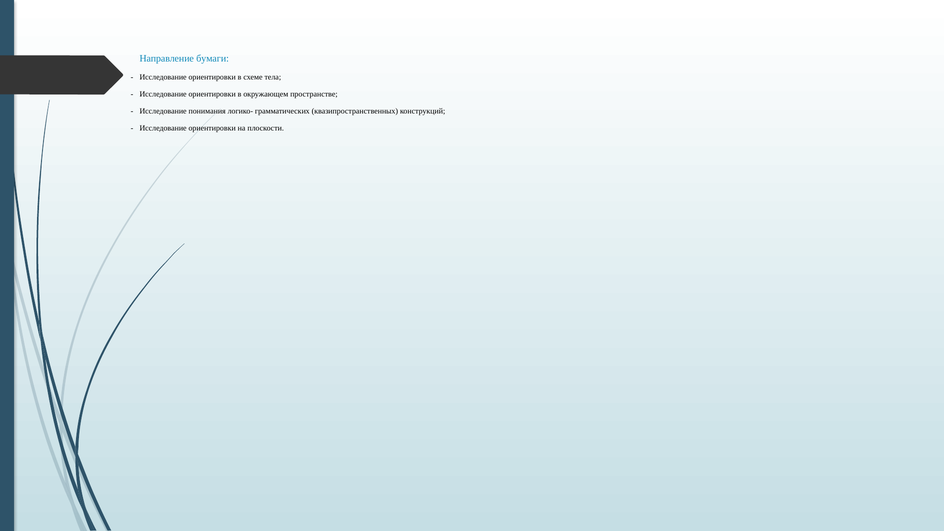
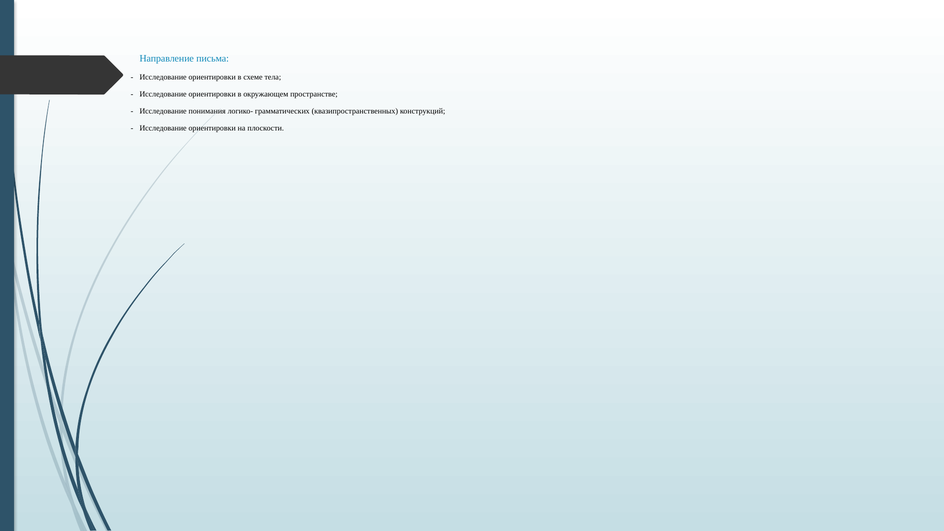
бумаги: бумаги -> письма (213, 58)
